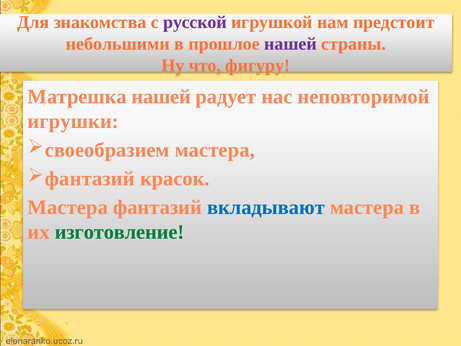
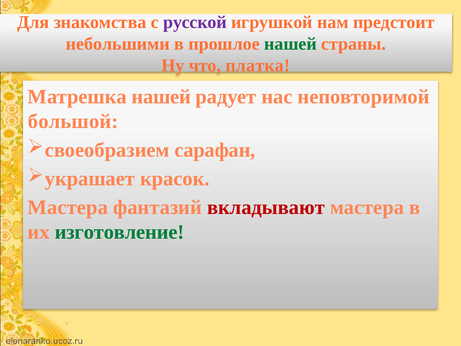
нашей colour: purple -> green (290, 44)
фигуру: фигуру -> платка (258, 65)
игрушки: игрушки -> большой (73, 121)
своеобразием мастера: мастера -> сарафан (215, 150)
фантазий: фантазий -> украшает (90, 179)
вкладывают colour: blue -> red (266, 207)
